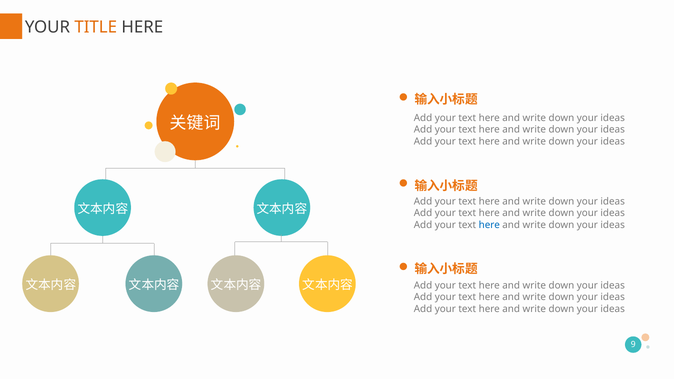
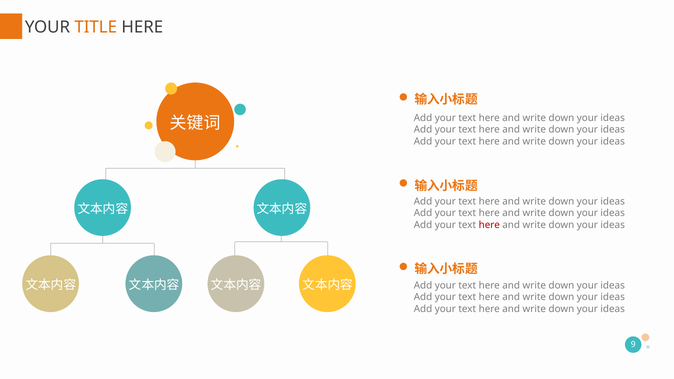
here colour: blue -> red (489, 225)
